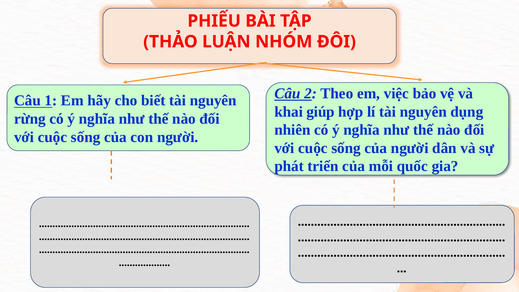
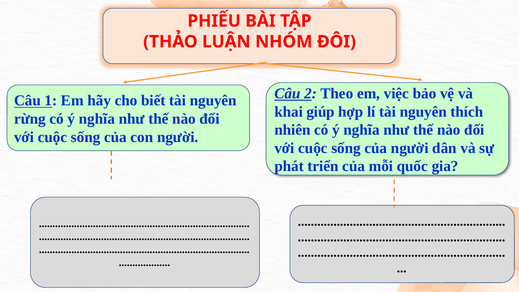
dụng: dụng -> thích (467, 112)
